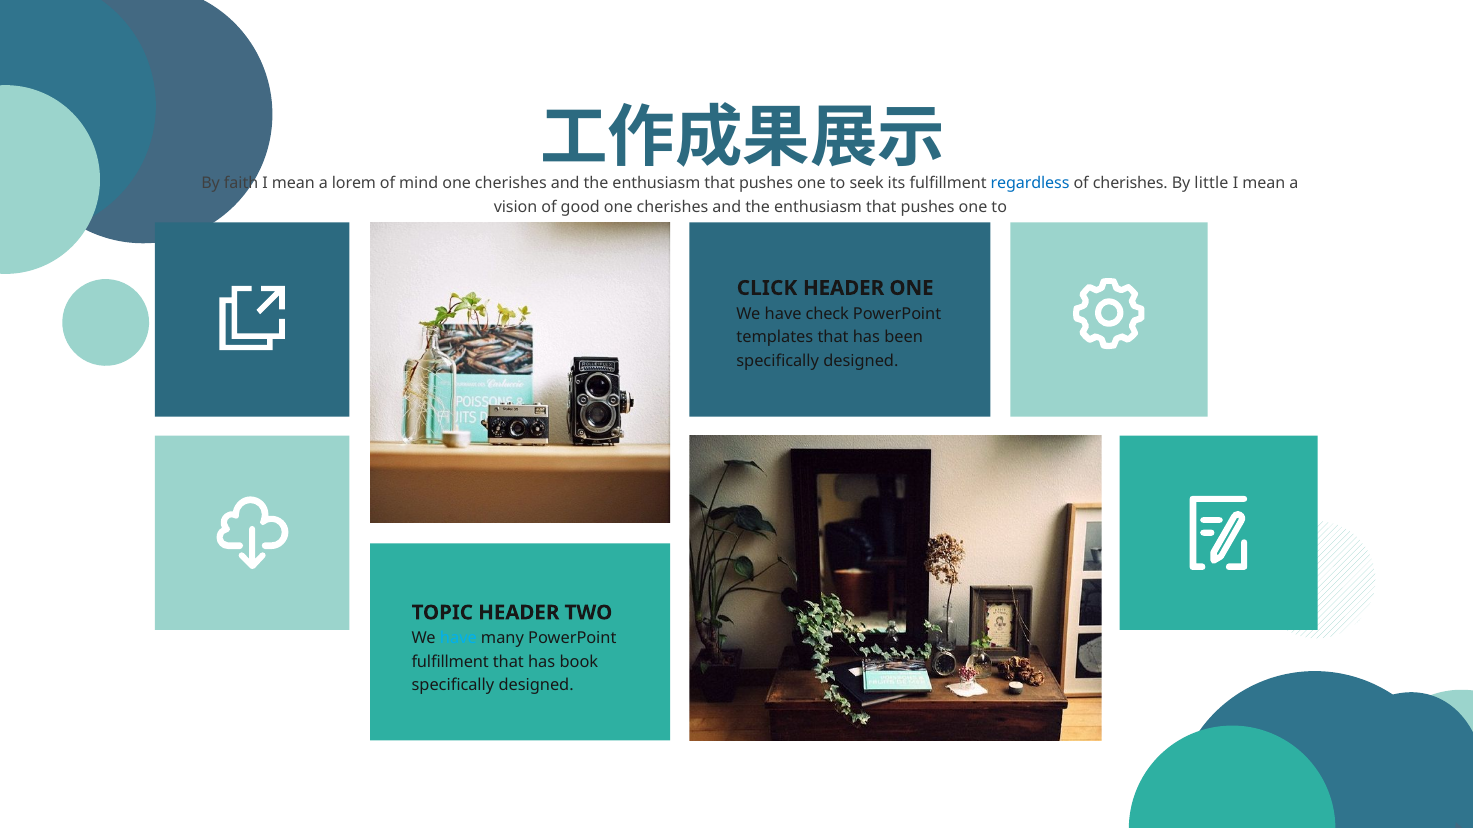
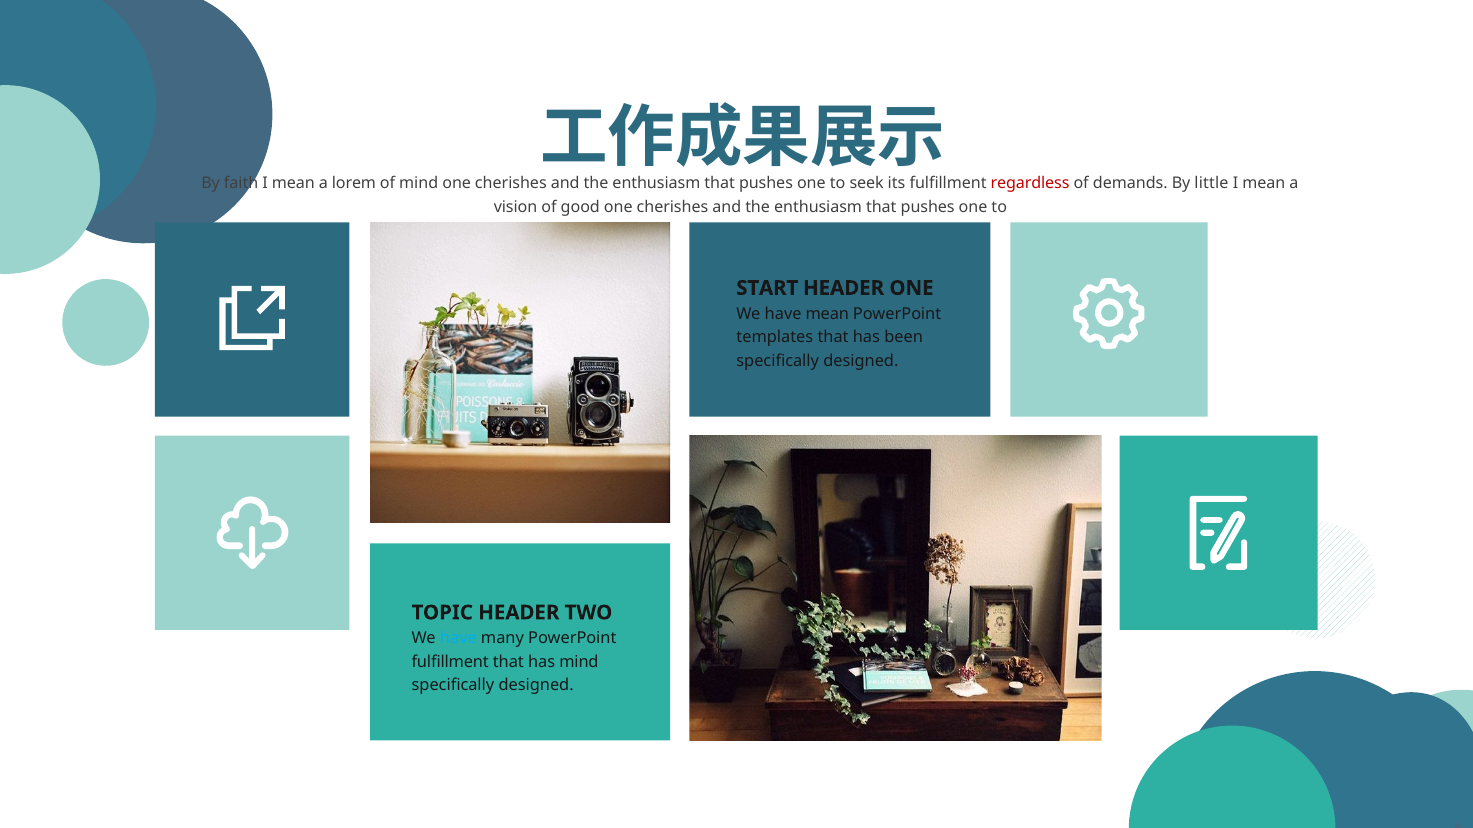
regardless colour: blue -> red (1030, 183)
of cherishes: cherishes -> demands (1130, 183)
CLICK: CLICK -> START (767, 288)
have check: check -> mean (827, 314)
has book: book -> mind (579, 662)
